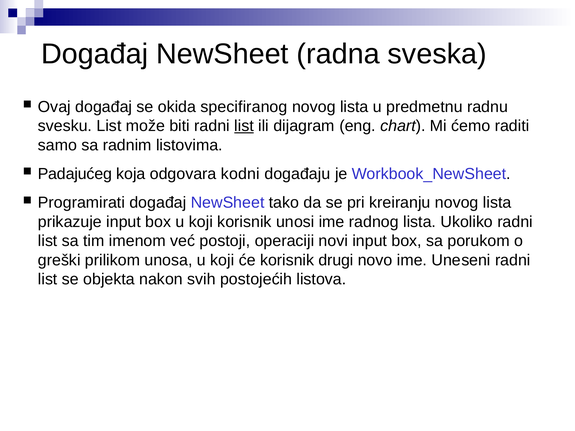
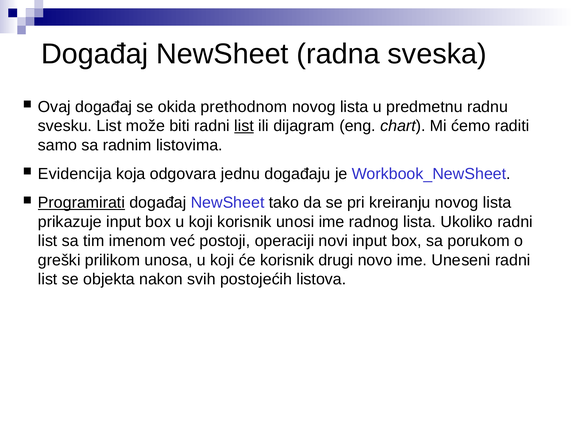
specifiranog: specifiranog -> prethodnom (244, 107)
Padajućeg: Padajućeg -> Evidencija (75, 174)
kodni: kodni -> jednu (240, 174)
Programirati underline: none -> present (81, 203)
